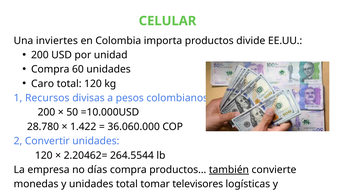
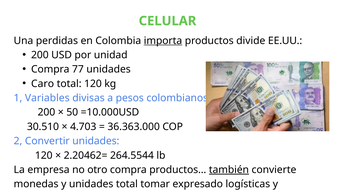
inviertes: inviertes -> perdidas (57, 41)
importa underline: none -> present (163, 41)
60: 60 -> 77 (78, 69)
Recursos: Recursos -> Variables (47, 98)
28.780: 28.780 -> 30.510 (43, 127)
1.422: 1.422 -> 4.703 (83, 127)
36.060.000: 36.060.000 -> 36.363.000 (134, 127)
días: días -> otro (97, 170)
televisores: televisores -> expresado (198, 184)
